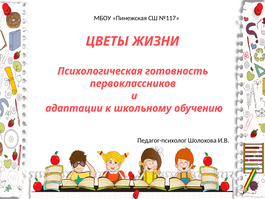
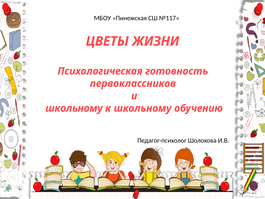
адаптации: адаптации -> школьному (74, 108)
